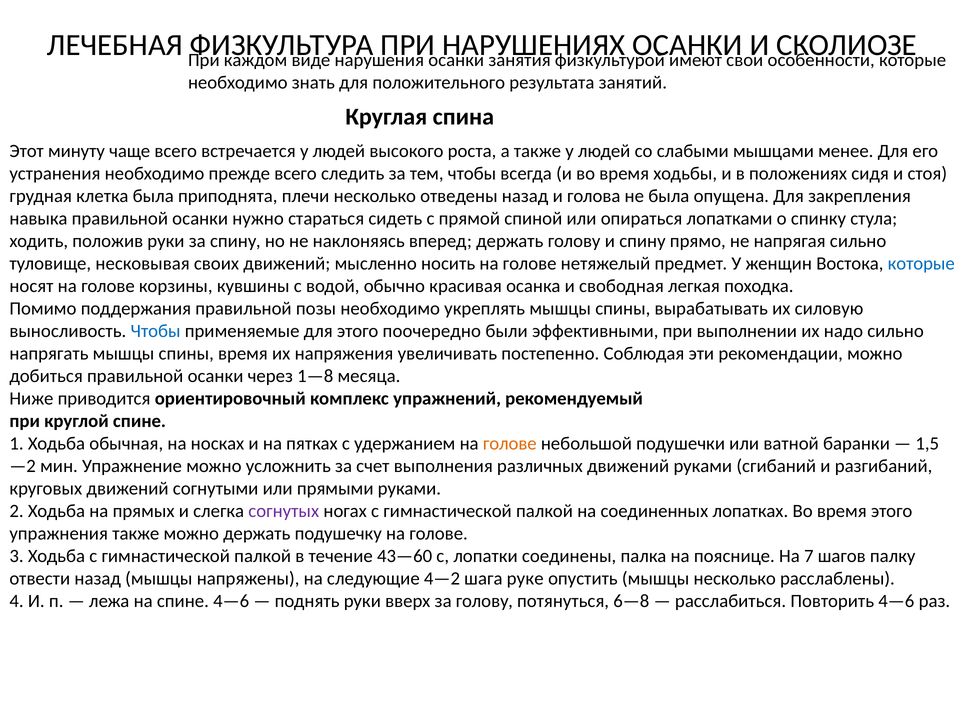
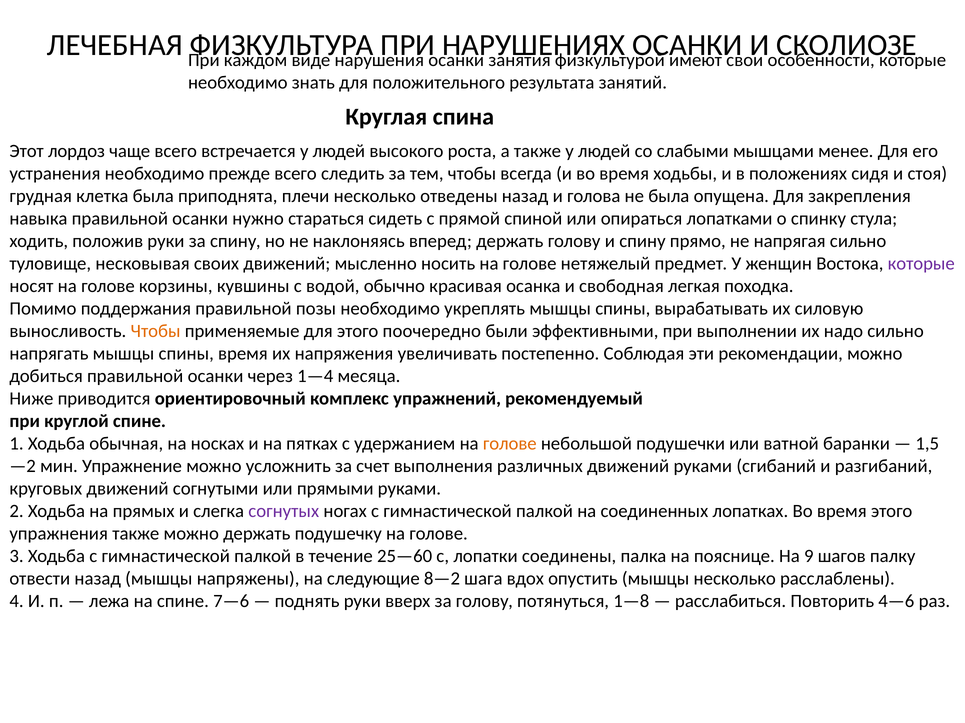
минуту: минуту -> лордоз (77, 151)
которые colour: blue -> purple (921, 264)
Чтобы colour: blue -> orange (156, 331)
1—8: 1—8 -> 1—4 (315, 376)
43—60: 43—60 -> 25—60 (405, 557)
7: 7 -> 9 (809, 557)
4—2: 4—2 -> 8—2 (442, 579)
руке: руке -> вдох (525, 579)
спине 4—6: 4—6 -> 7—6 (231, 602)
6—8: 6—8 -> 1—8 (631, 602)
